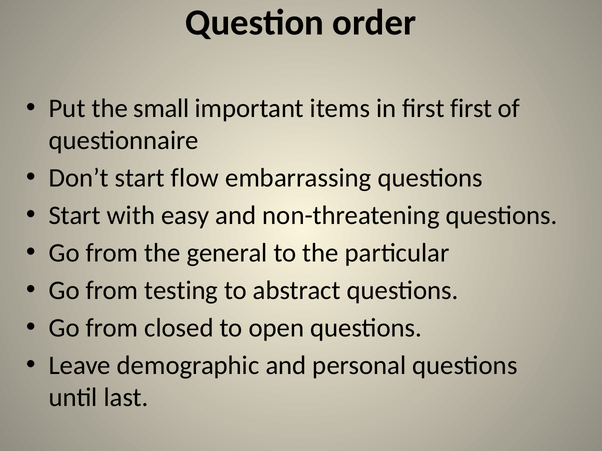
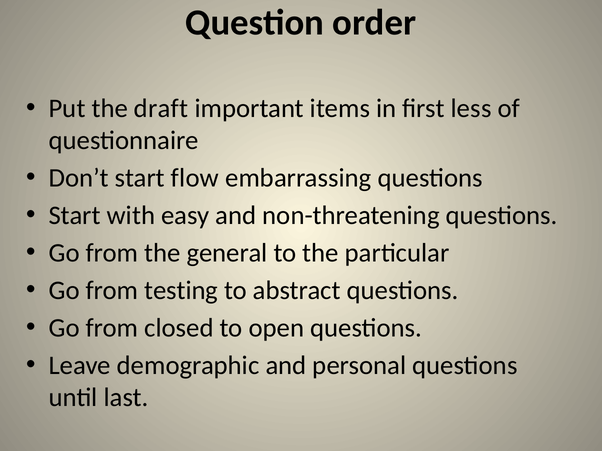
small: small -> draft (161, 109)
first first: first -> less (471, 109)
